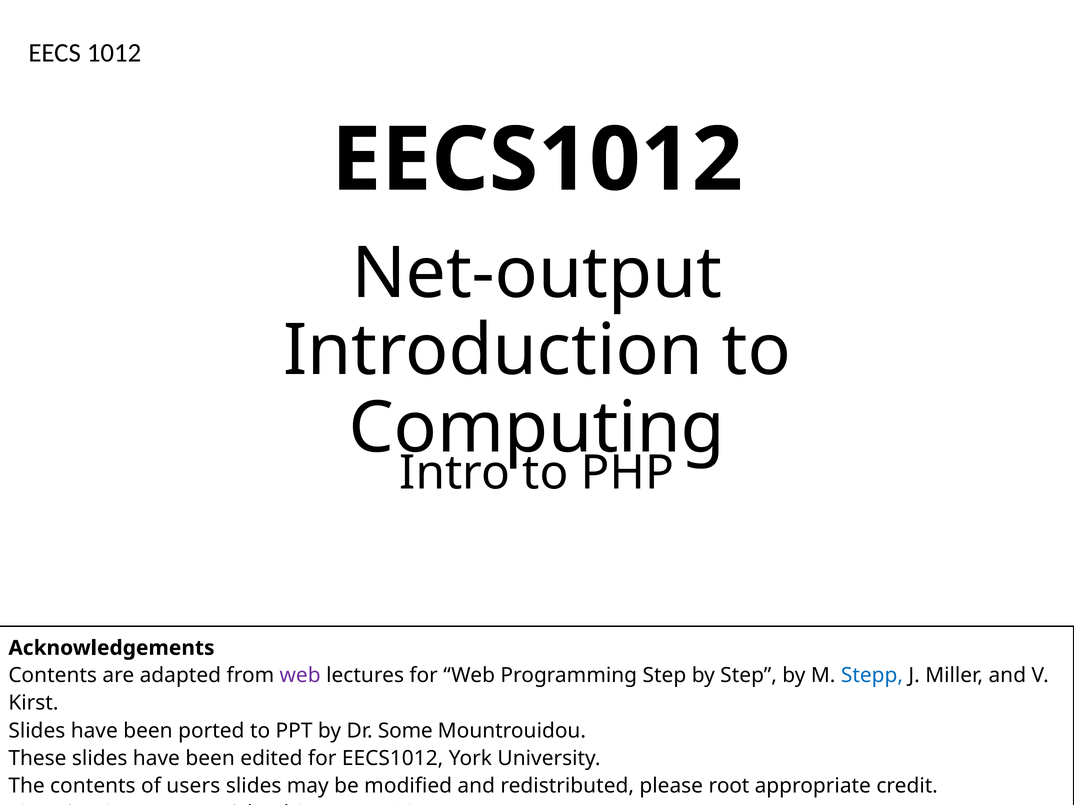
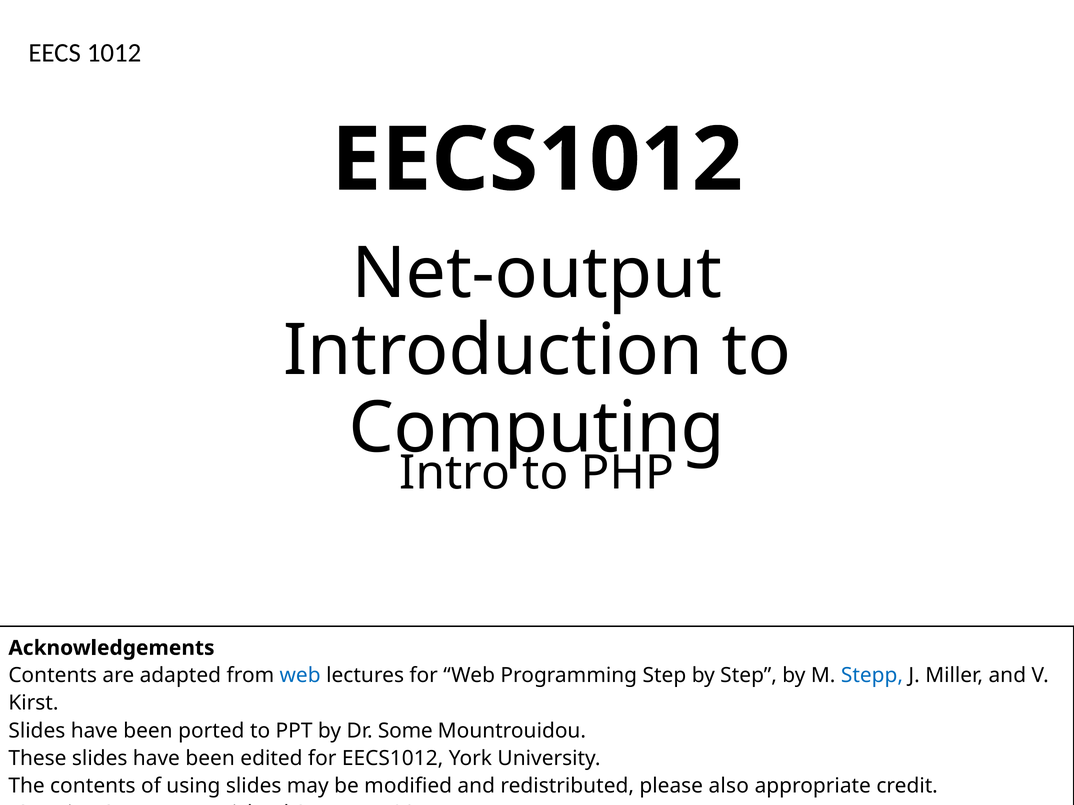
web colour: purple -> blue (300, 676)
users: users -> using (193, 786)
root: root -> also (729, 786)
